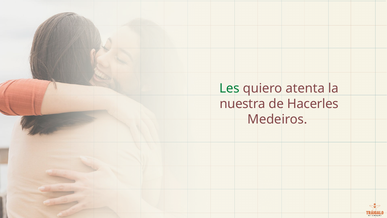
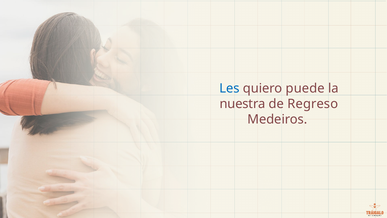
Les colour: green -> blue (229, 88)
atenta: atenta -> puede (305, 88)
Hacerles: Hacerles -> Regreso (313, 104)
